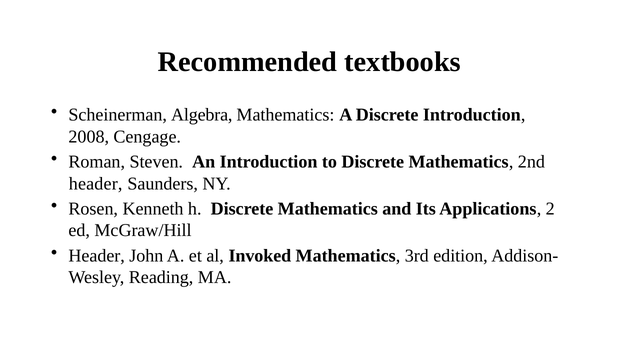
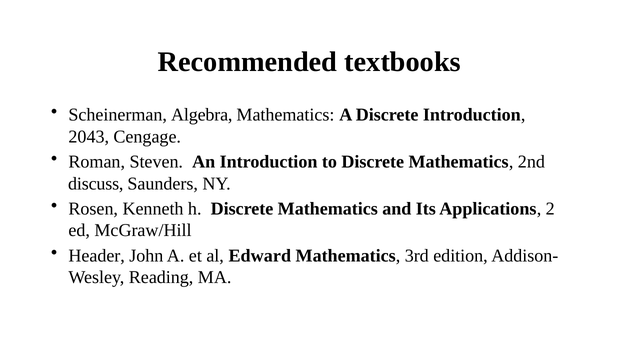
2008: 2008 -> 2043 (89, 137)
header: header -> discuss (96, 184)
Invoked: Invoked -> Edward (260, 256)
